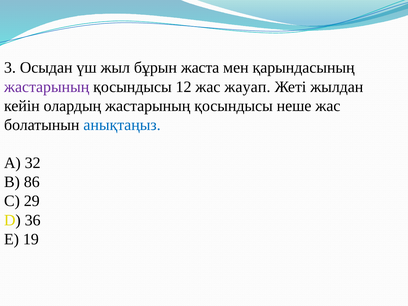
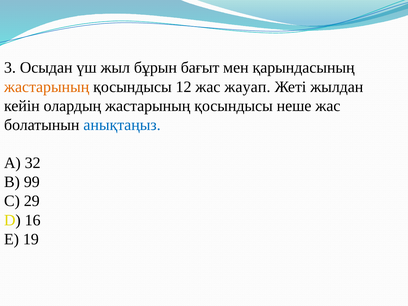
жаста: жаста -> бағыт (200, 68)
жастарының colour: purple -> orange (47, 87)
86: 86 -> 99 (32, 182)
36: 36 -> 16 (33, 220)
